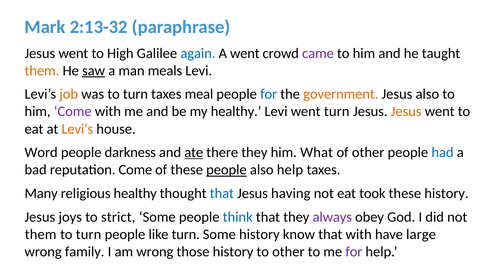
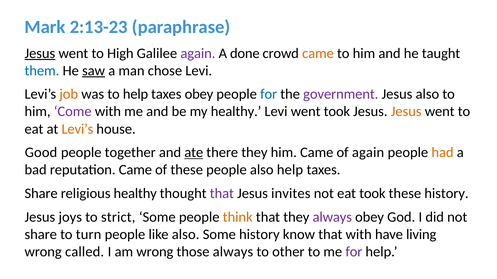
2:13-32: 2:13-32 -> 2:13-23 (99, 27)
Jesus underline: none -> present (40, 53)
again colour: blue -> purple (198, 53)
A went: went -> done (245, 53)
came colour: purple -> orange (318, 53)
them colour: orange -> blue (42, 71)
meals: meals -> chose (165, 71)
was to turn: turn -> help (136, 94)
taxes meal: meal -> obey (199, 94)
government colour: orange -> purple (341, 94)
went turn: turn -> took (337, 112)
Word: Word -> Good (41, 153)
darkness: darkness -> together (130, 153)
him What: What -> Came (317, 153)
of other: other -> again (368, 153)
had colour: blue -> orange (443, 153)
reputation Come: Come -> Came (135, 170)
people underline: present -> none (226, 170)
Many: Many -> Share (41, 194)
that colour: blue -> purple (222, 194)
having: having -> invites (291, 194)
think colour: blue -> orange (238, 217)
them: them -> share (41, 235)
like turn: turn -> also (186, 235)
large: large -> living (421, 235)
family: family -> called (85, 252)
those history: history -> always (233, 252)
